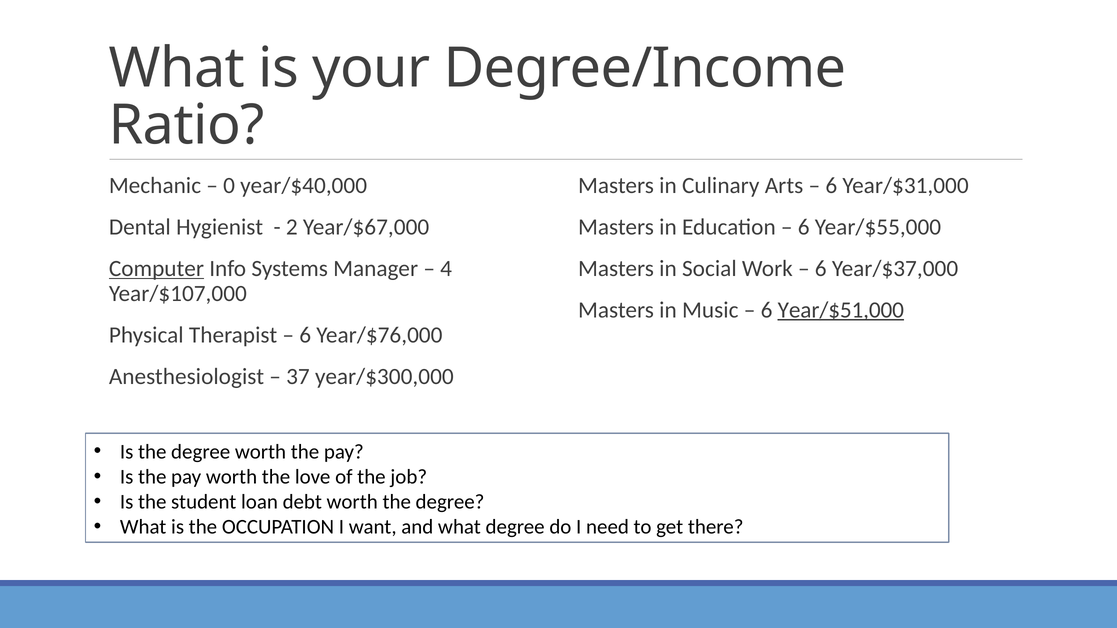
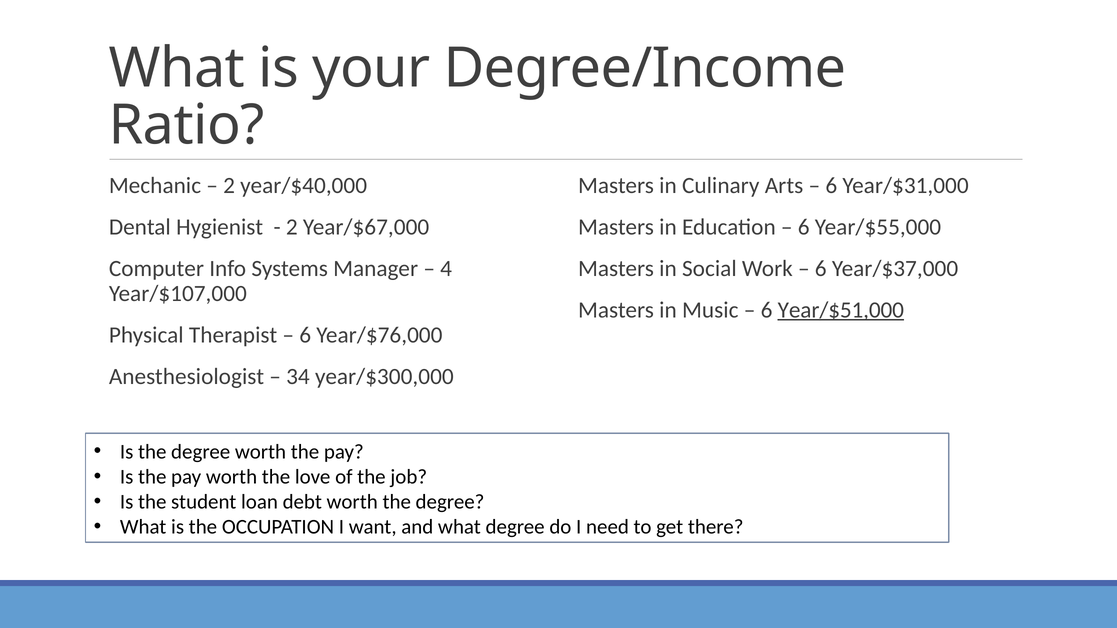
0: 0 -> 2 (229, 186)
Computer underline: present -> none (156, 269)
37: 37 -> 34 (298, 377)
